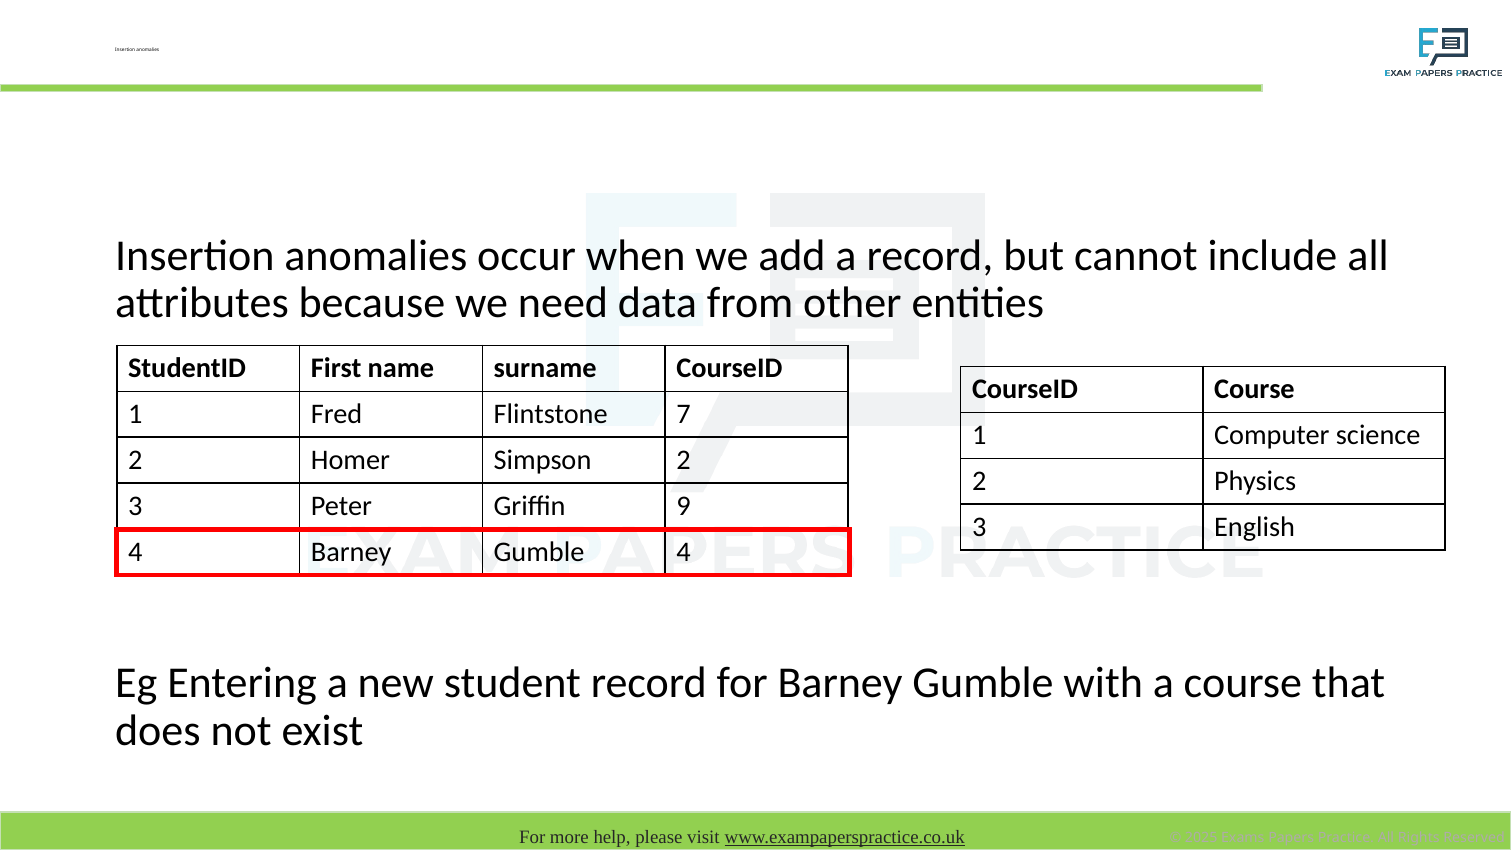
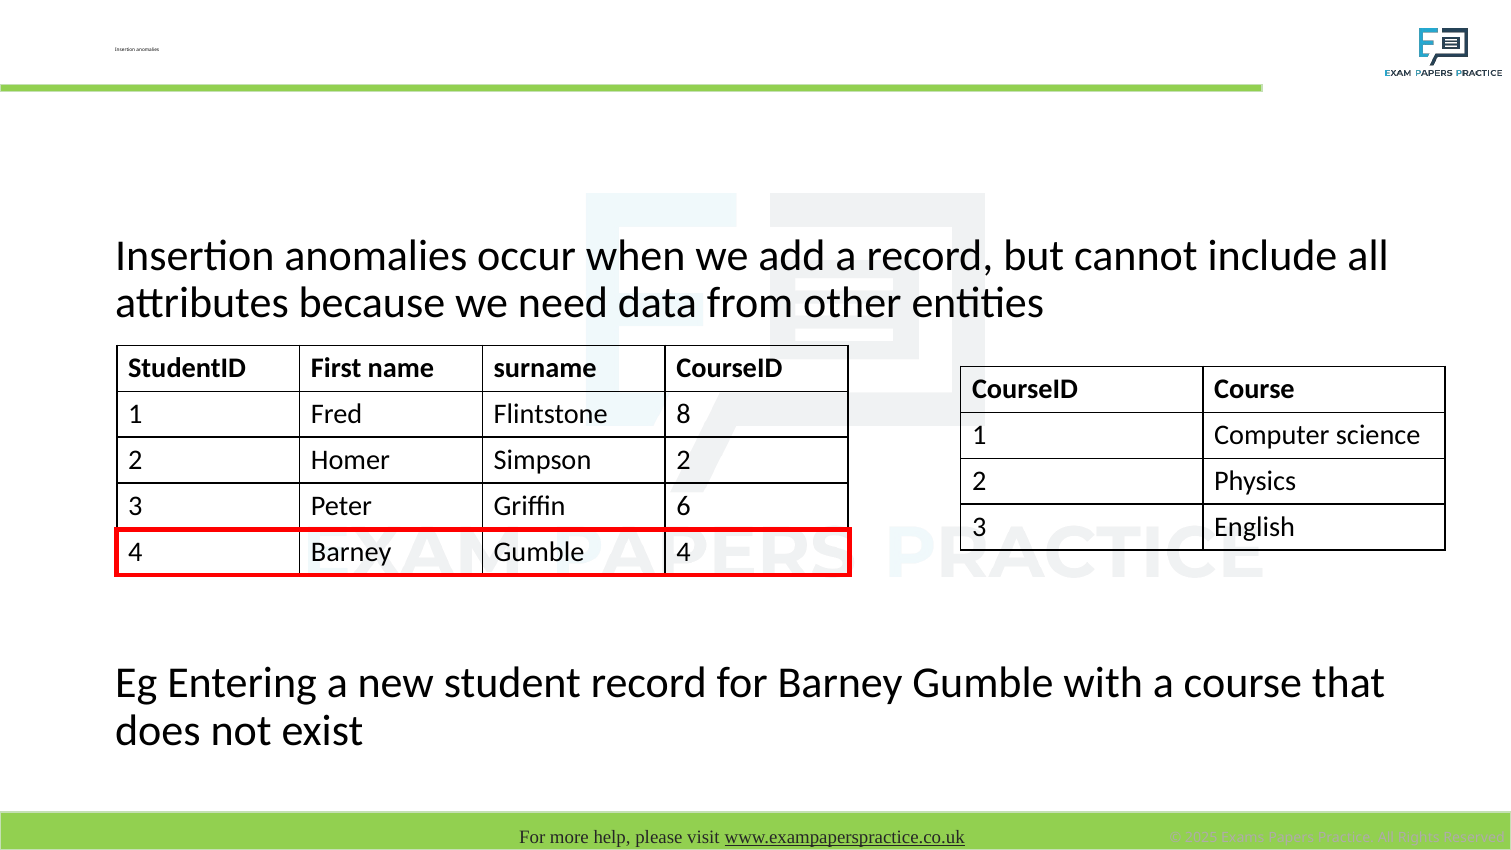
7: 7 -> 8 (684, 414)
9: 9 -> 6 (684, 506)
